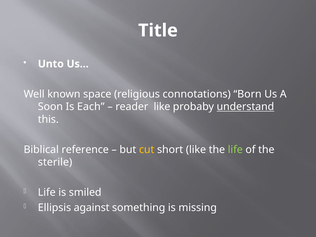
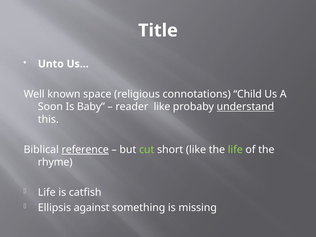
Born: Born -> Child (248, 94)
Each: Each -> Baby (91, 107)
reference underline: none -> present (85, 150)
cut colour: yellow -> light green (147, 150)
sterile: sterile -> rhyme (55, 162)
smiled: smiled -> catfish (85, 192)
